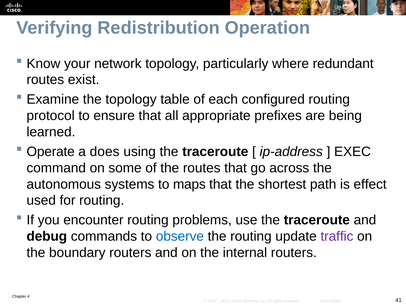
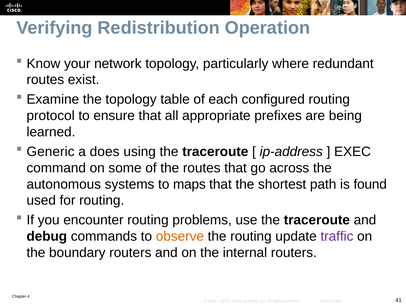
Operate: Operate -> Generic (51, 151)
effect: effect -> found (370, 184)
observe colour: blue -> orange (180, 236)
